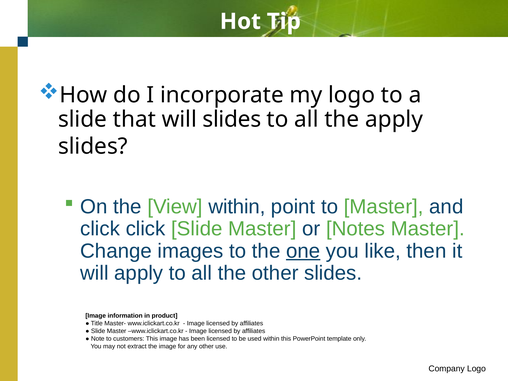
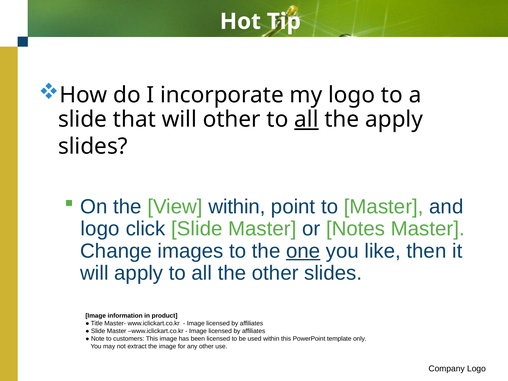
will slides: slides -> other (232, 119)
all underline: none -> present (306, 119)
click: click -> logo (100, 229)
